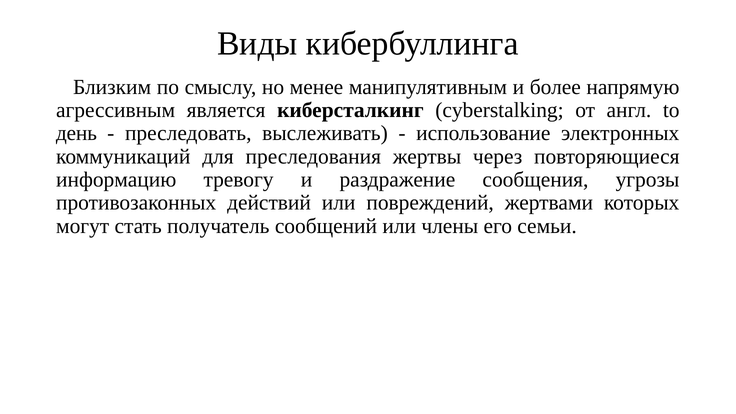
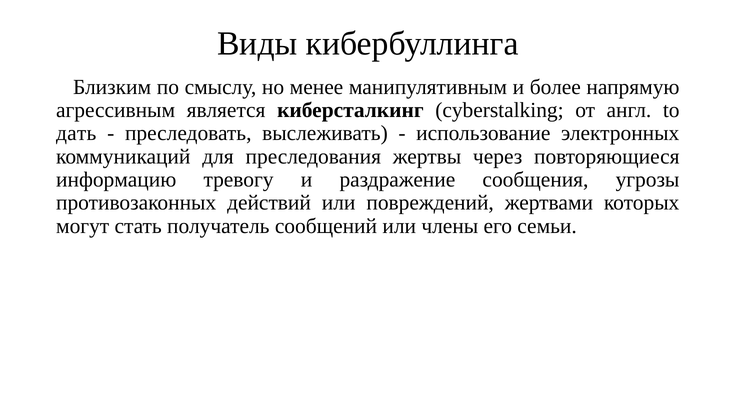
день: день -> дать (76, 133)
